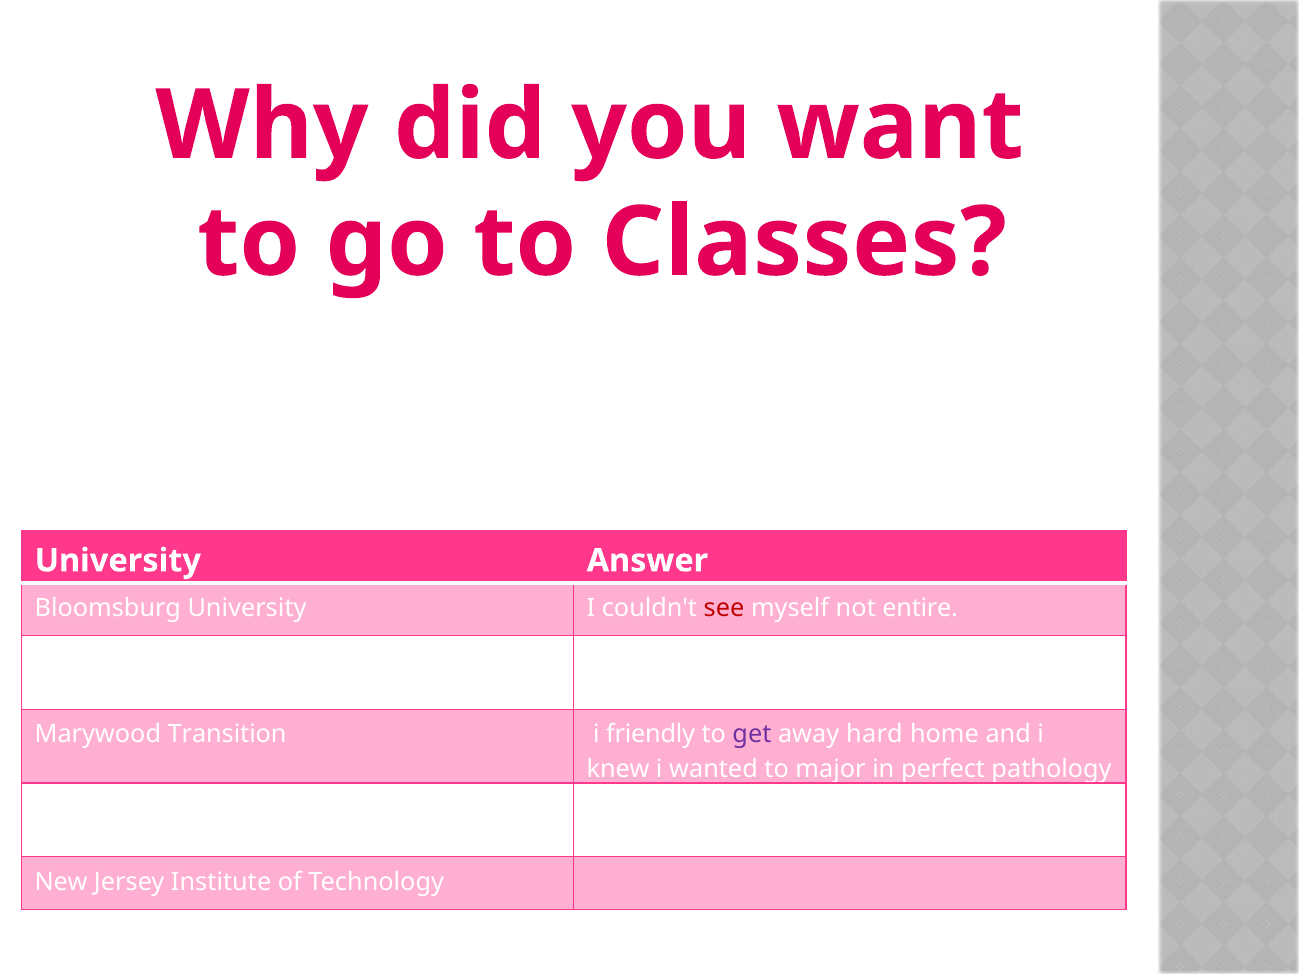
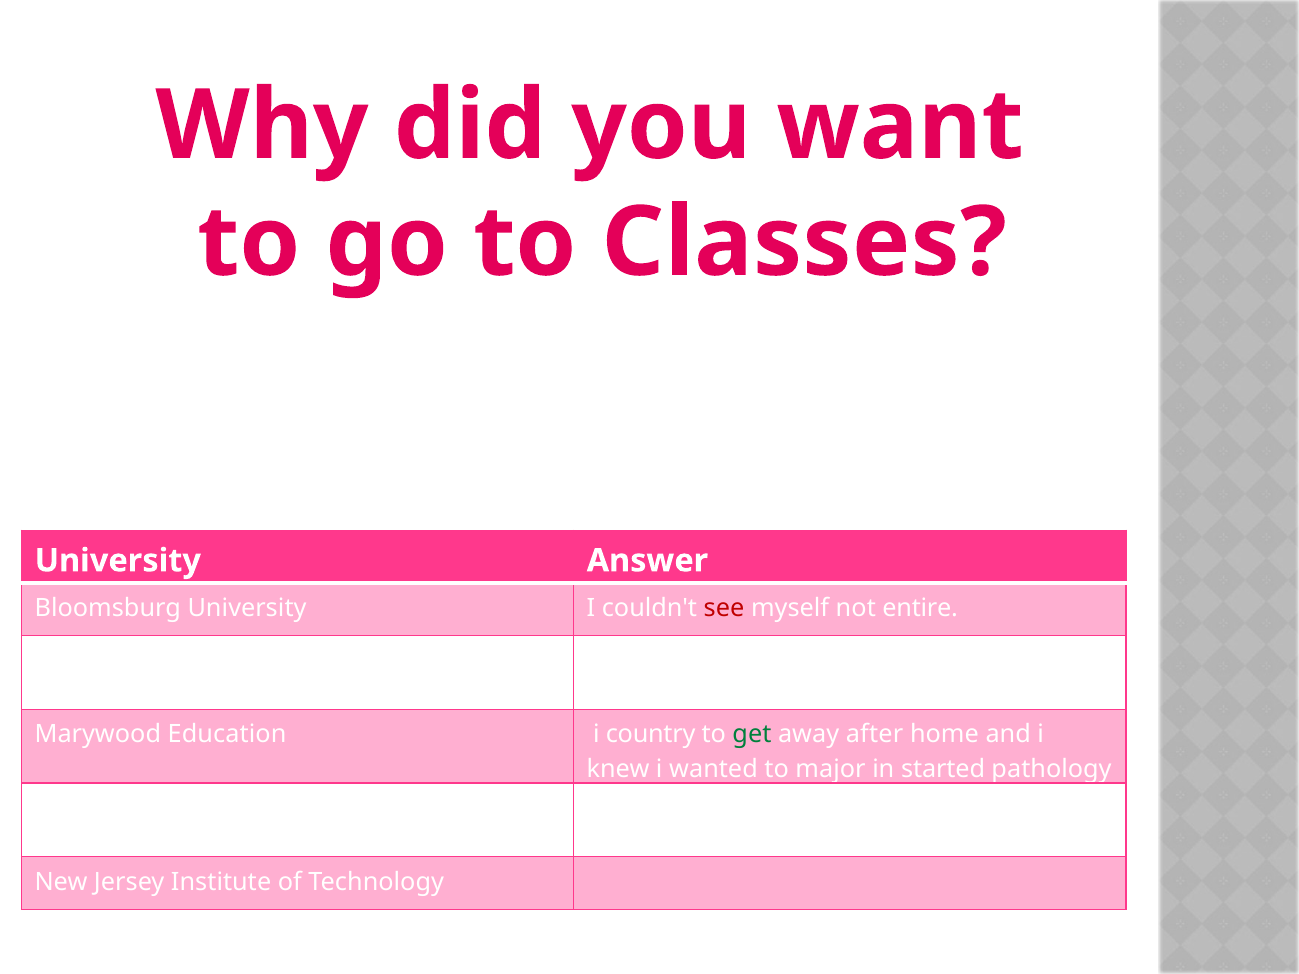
Transition: Transition -> Education (227, 735)
friendly: friendly -> country (651, 735)
get colour: purple -> green (752, 735)
hard: hard -> after (875, 735)
perfect: perfect -> started (943, 769)
